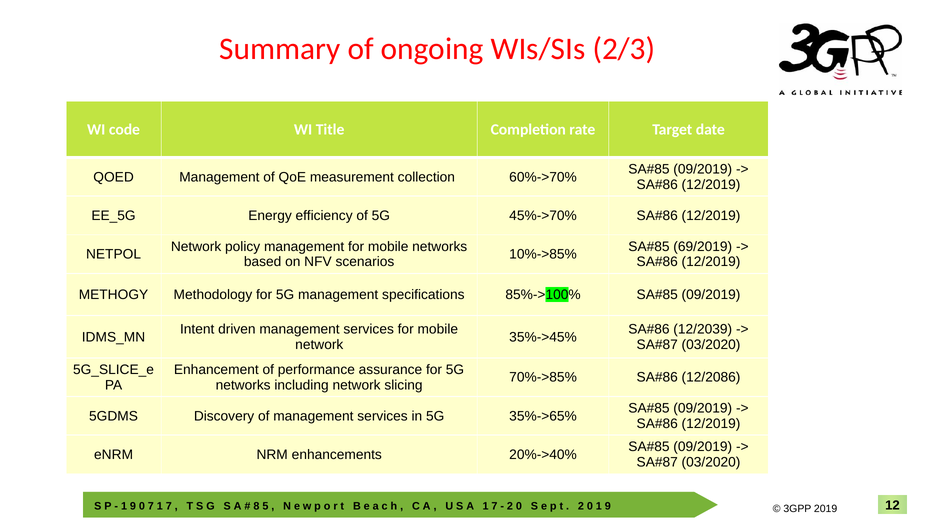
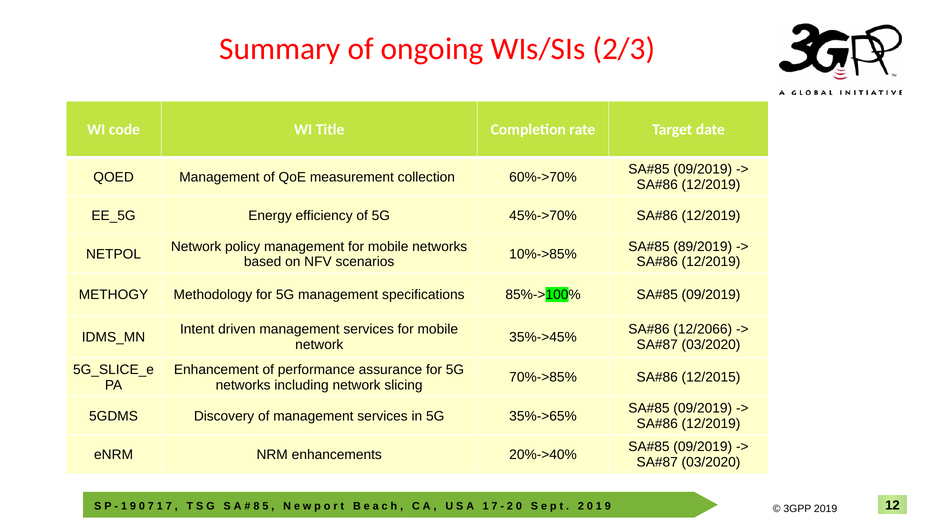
69/2019: 69/2019 -> 89/2019 (703, 247)
12/2039: 12/2039 -> 12/2066 (703, 329)
12/2086: 12/2086 -> 12/2015 (711, 378)
